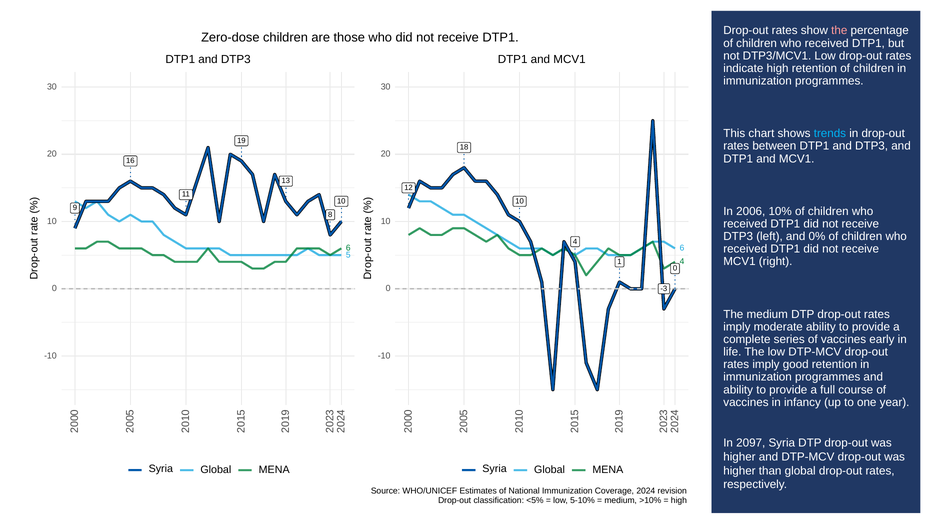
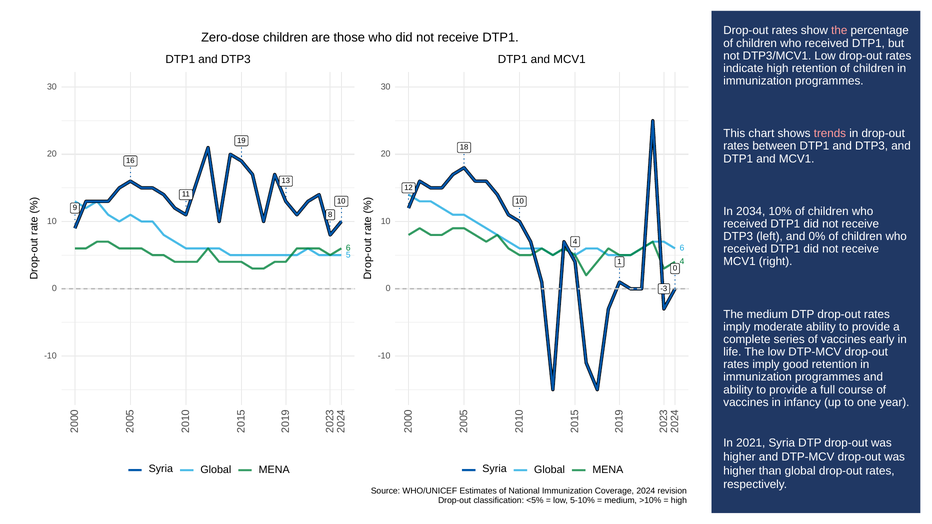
trends colour: light blue -> pink (830, 134)
2006: 2006 -> 2034 (751, 211)
2097: 2097 -> 2021 (751, 443)
